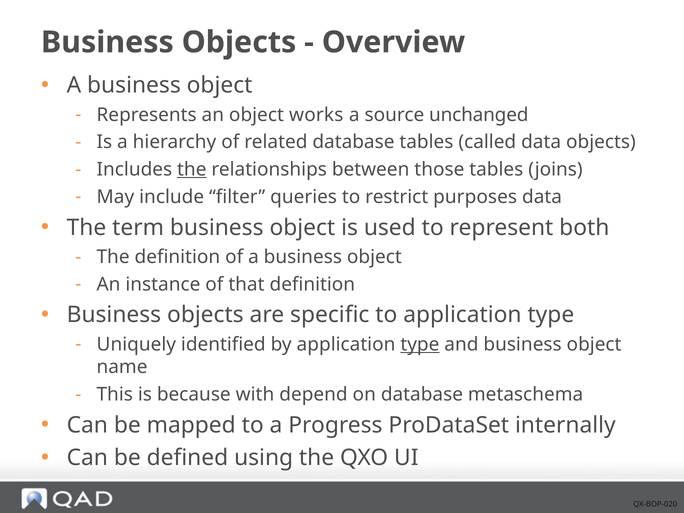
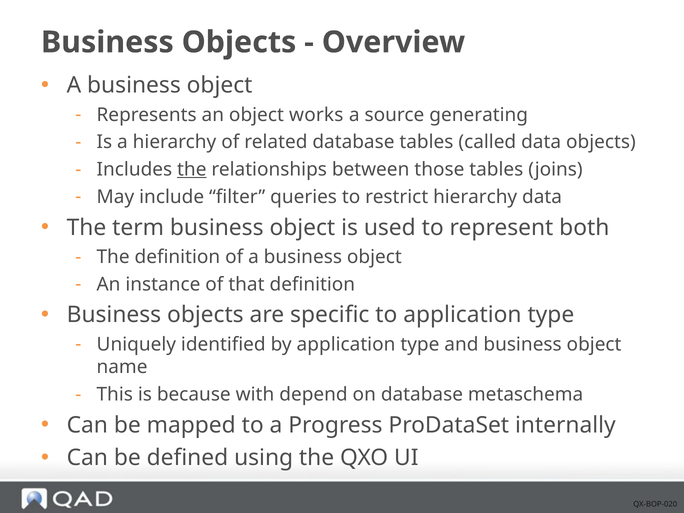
unchanged: unchanged -> generating (479, 115)
restrict purposes: purposes -> hierarchy (475, 197)
type underline: present -> none (420, 344)
